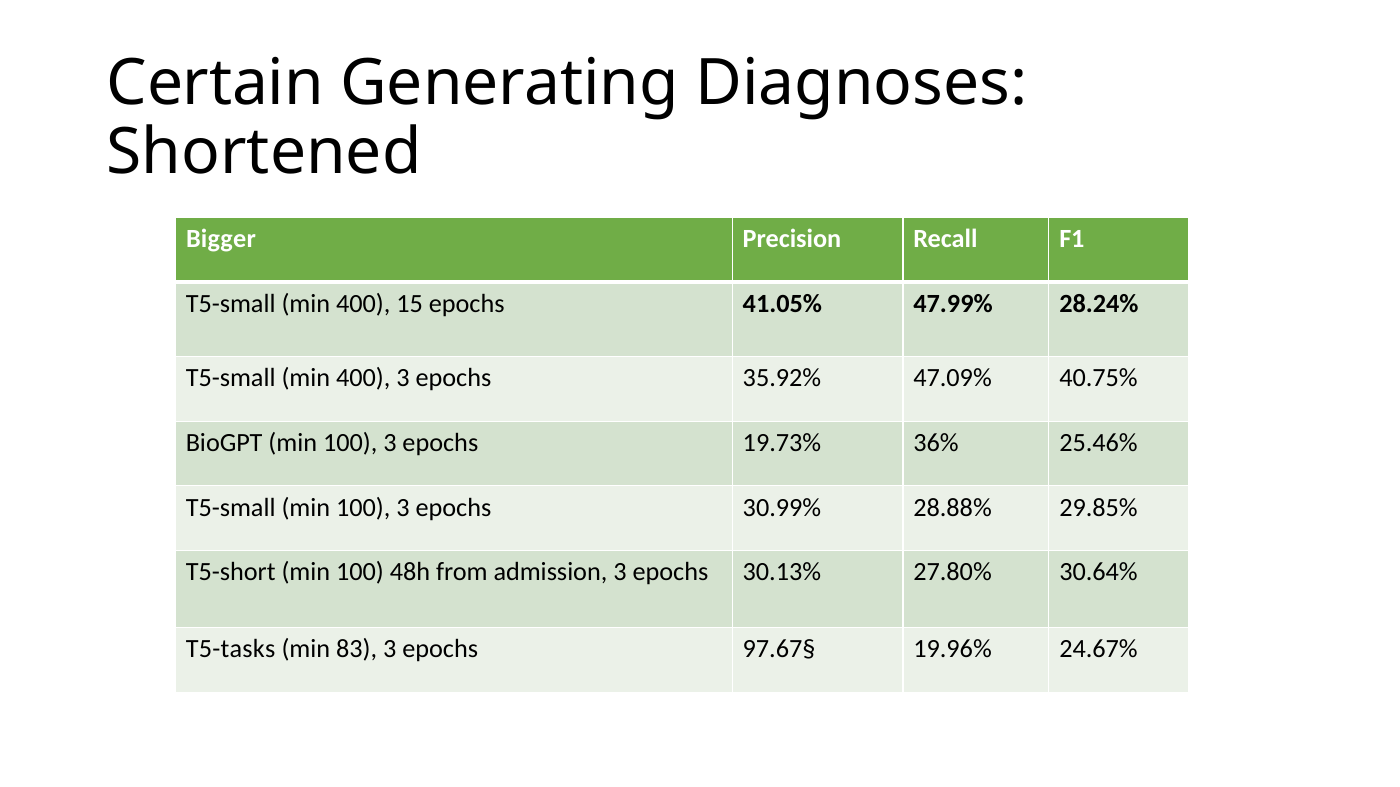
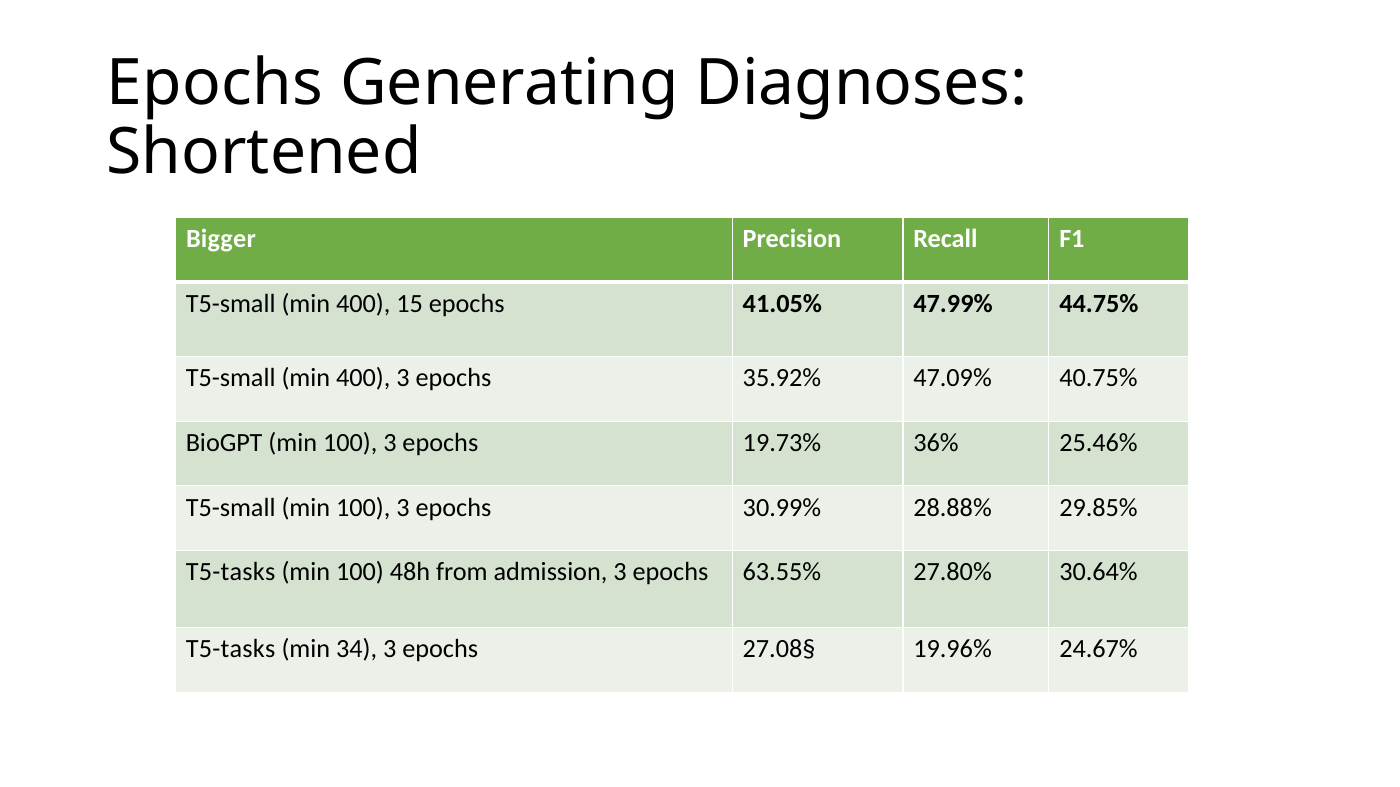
Certain: Certain -> Epochs (215, 83)
28.24%: 28.24% -> 44.75% (1099, 304)
T5-short: T5-short -> T5-tasks (231, 572)
30.13%: 30.13% -> 63.55% (782, 572)
83: 83 -> 34 (357, 650)
97.67§: 97.67§ -> 27.08§ (779, 650)
